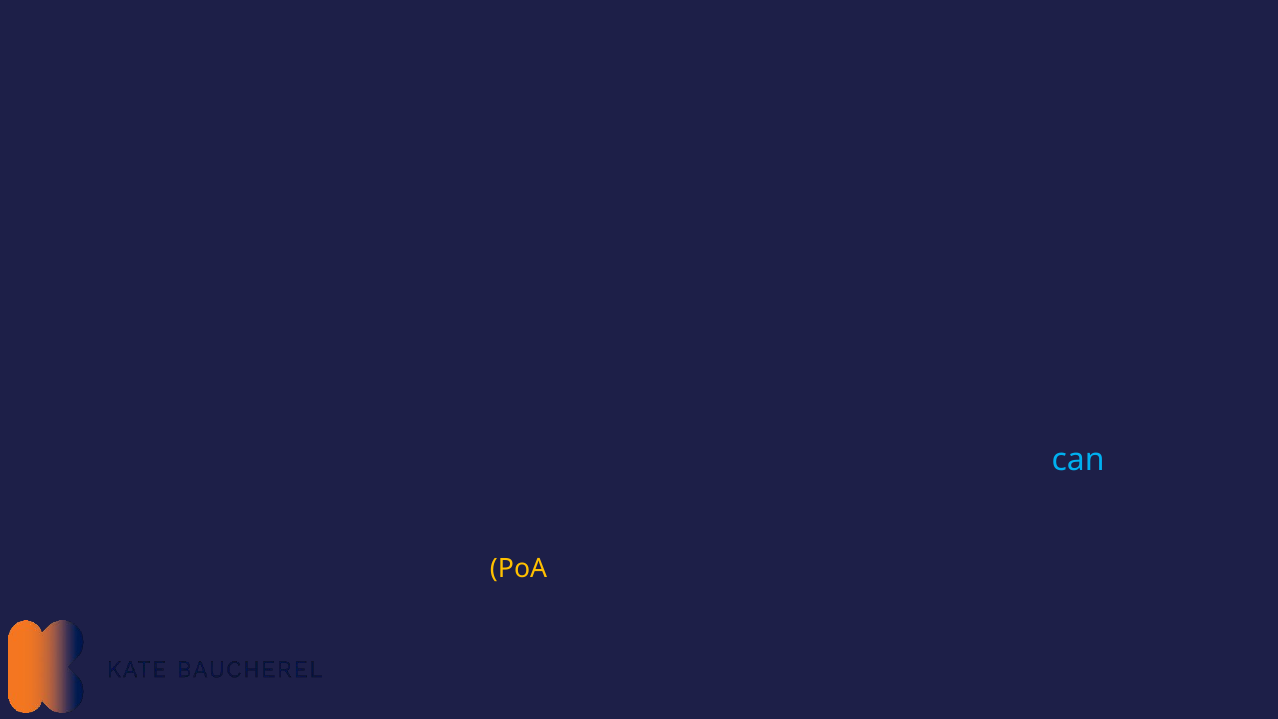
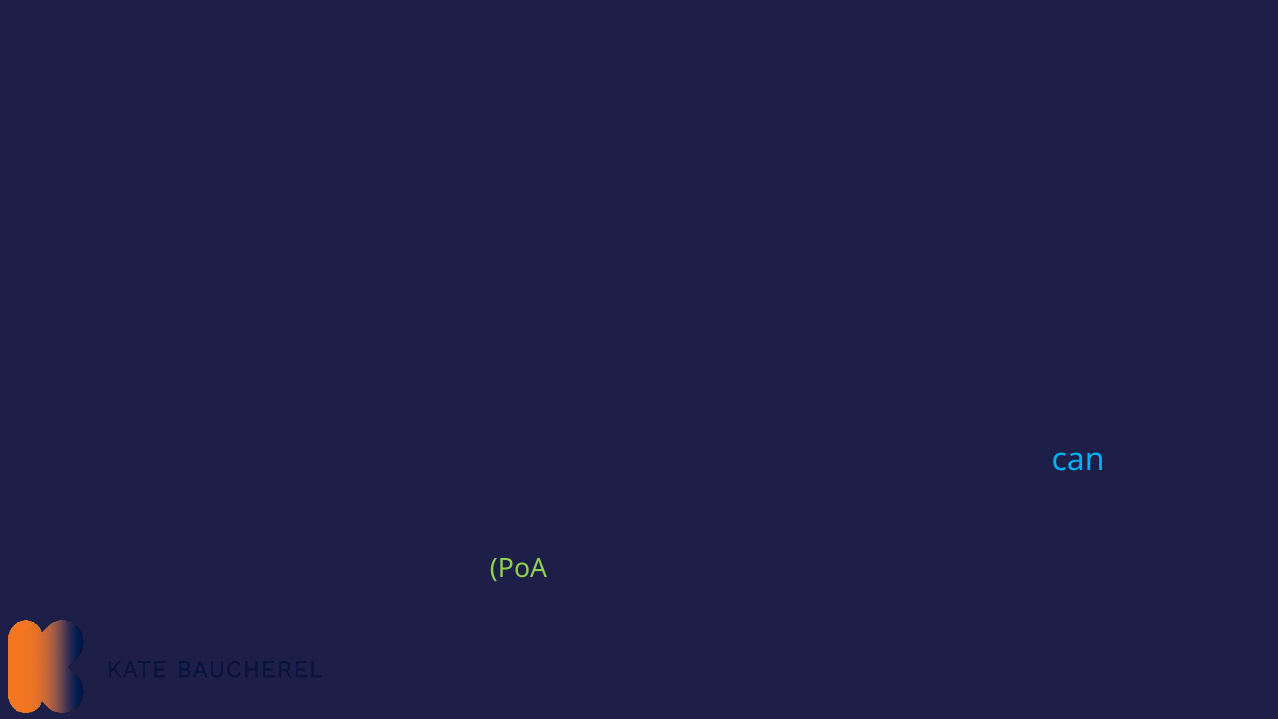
PoA colour: yellow -> light green (519, 568)
